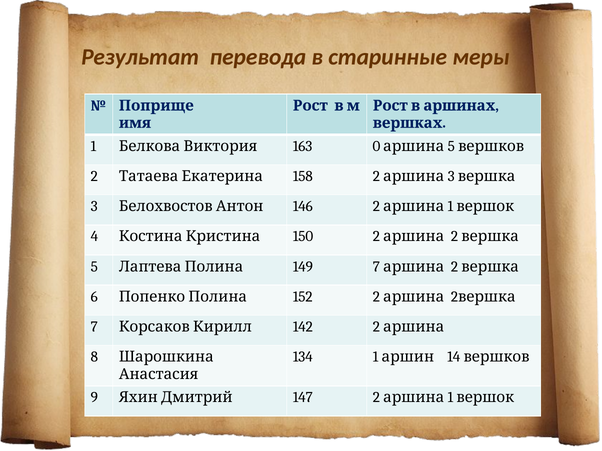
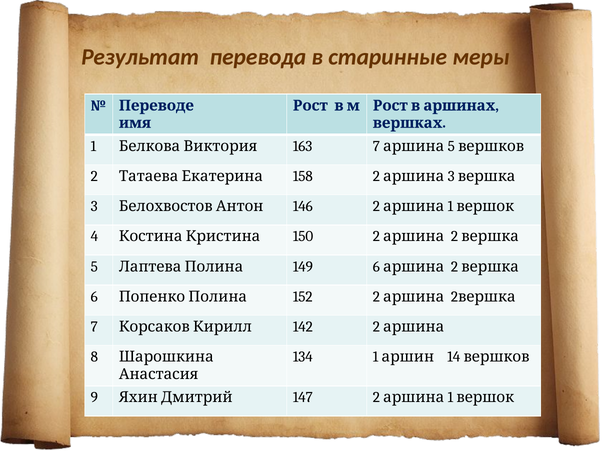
Поприще: Поприще -> Переводе (156, 106)
163 0: 0 -> 7 (376, 146)
149 7: 7 -> 6 (376, 267)
